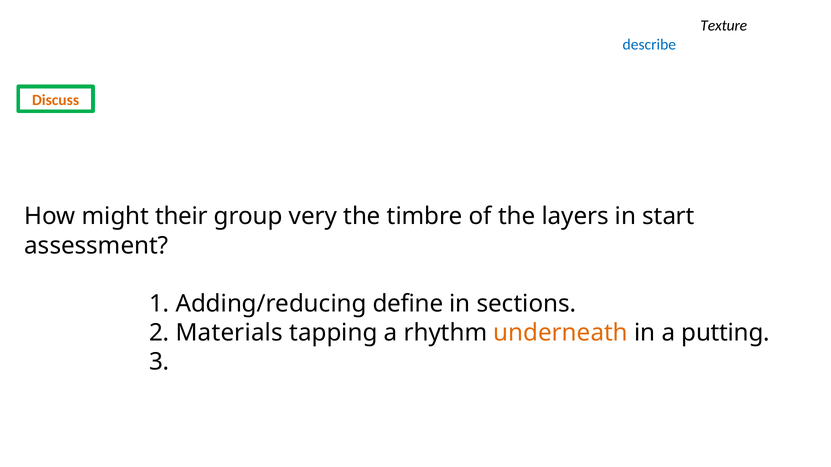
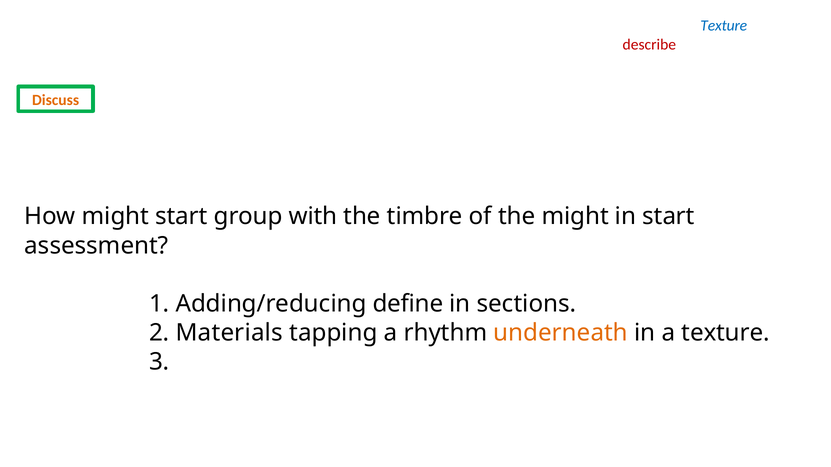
Texture colour: black -> blue (724, 26)
describe colour: blue -> red (649, 44)
might their: their -> start (181, 217)
very: very -> with (313, 217)
the layers: layers -> might (575, 217)
a putting: putting -> texture (725, 333)
